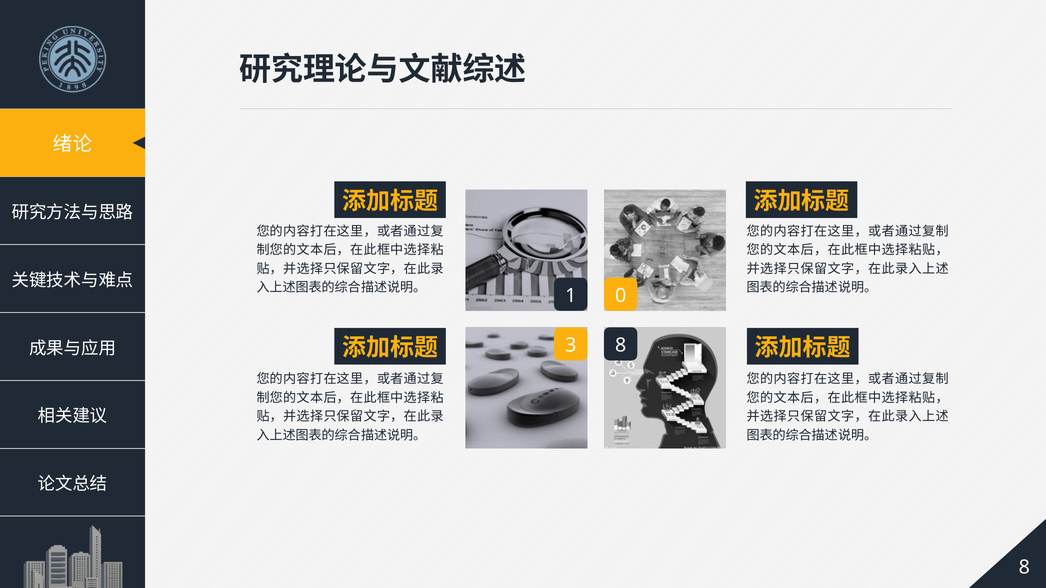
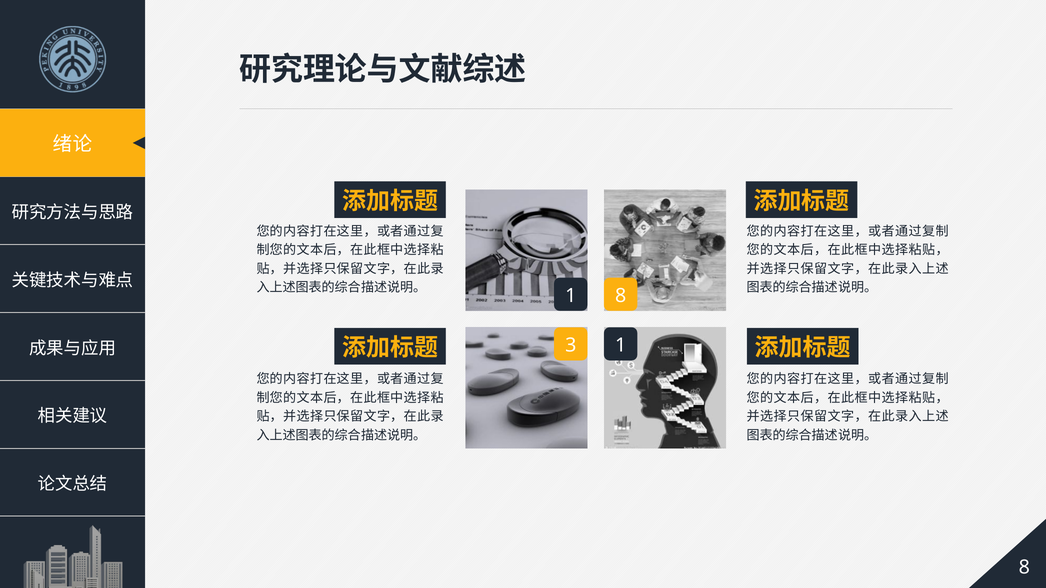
1 0: 0 -> 8 (621, 296)
3 8: 8 -> 1 (621, 345)
